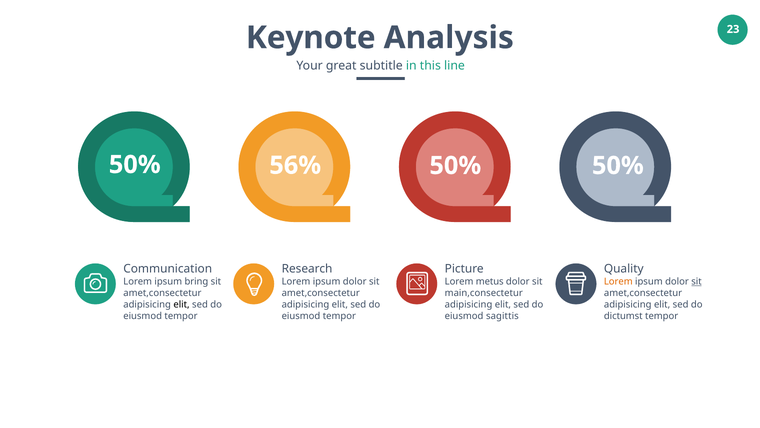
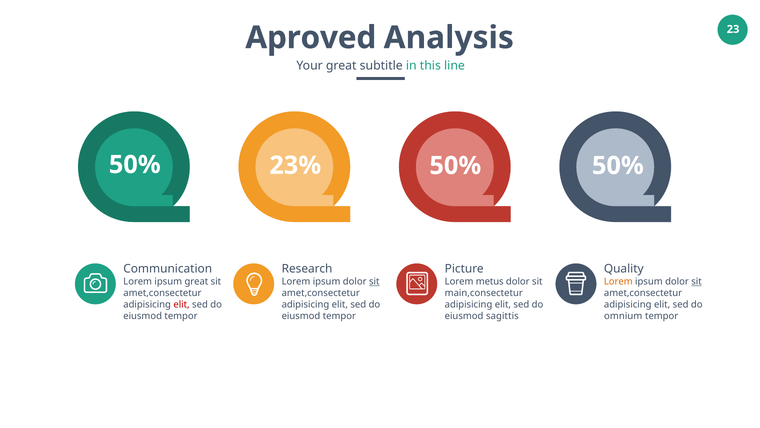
Keynote: Keynote -> Aproved (311, 38)
56%: 56% -> 23% (295, 165)
ipsum bring: bring -> great (196, 281)
sit underline: none -> present (374, 281)
elit colour: black -> red (182, 304)
dictumst: dictumst -> omnium (623, 316)
